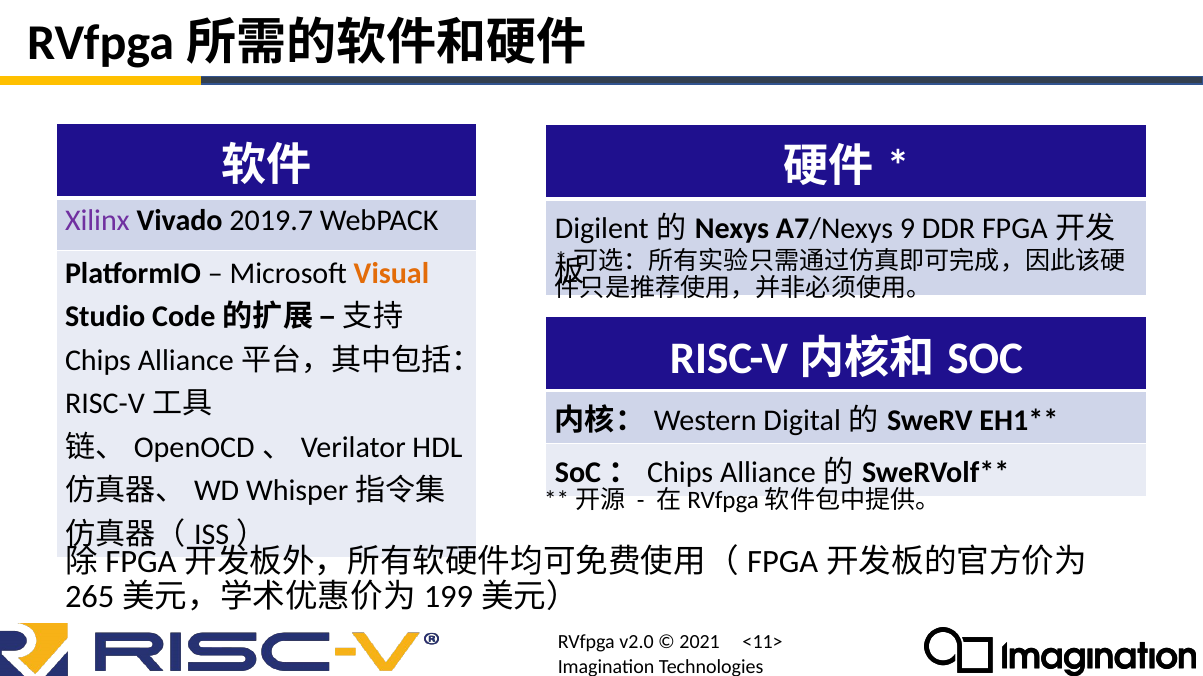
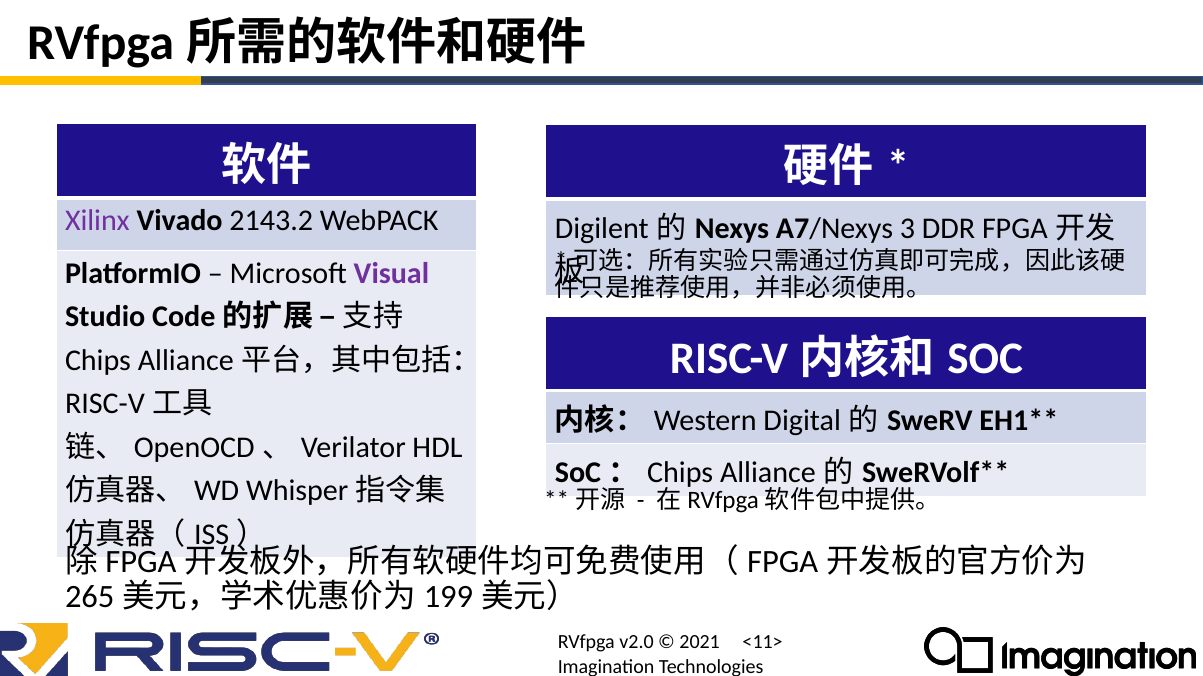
2019.7: 2019.7 -> 2143.2 (271, 221)
9: 9 -> 3 (907, 229)
Visual colour: orange -> purple (391, 274)
